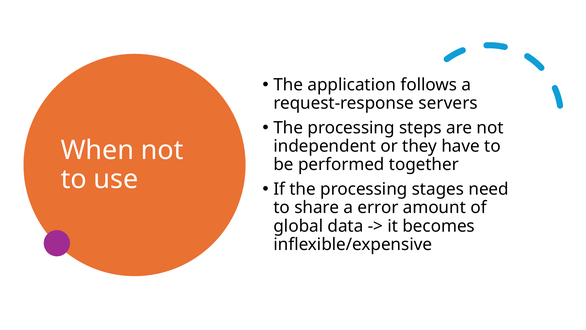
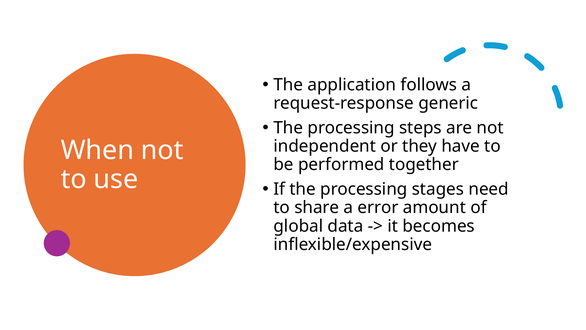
servers: servers -> generic (448, 103)
